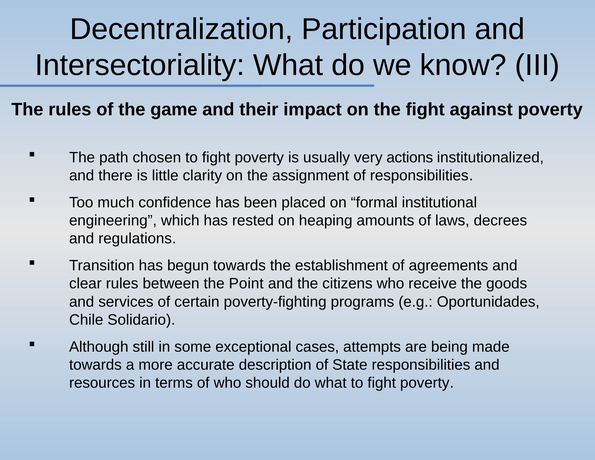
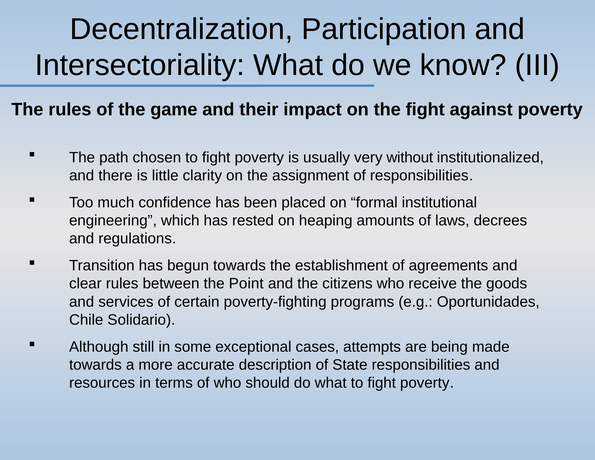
actions: actions -> without (410, 157)
